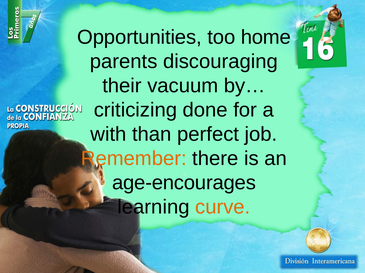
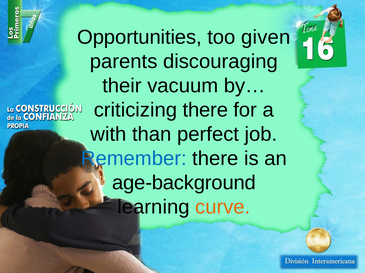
home: home -> given (266, 37)
done: done -> there (205, 110)
Remember colour: orange -> blue (134, 159)
age-encourages: age-encourages -> age-background (184, 183)
